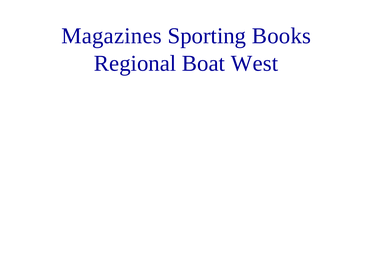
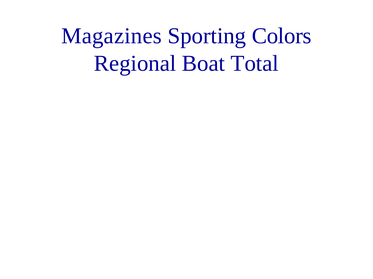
Books: Books -> Colors (282, 36)
West: West -> Total (255, 63)
